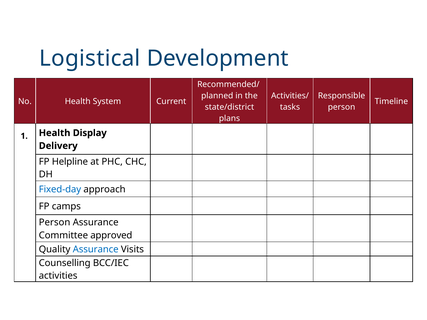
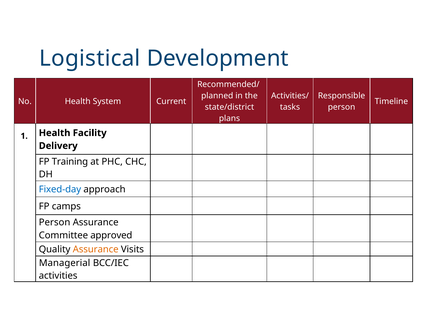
Display: Display -> Facility (90, 133)
Helpline: Helpline -> Training (70, 162)
Assurance colour: blue -> orange (96, 250)
Counselling: Counselling -> Managerial (65, 263)
